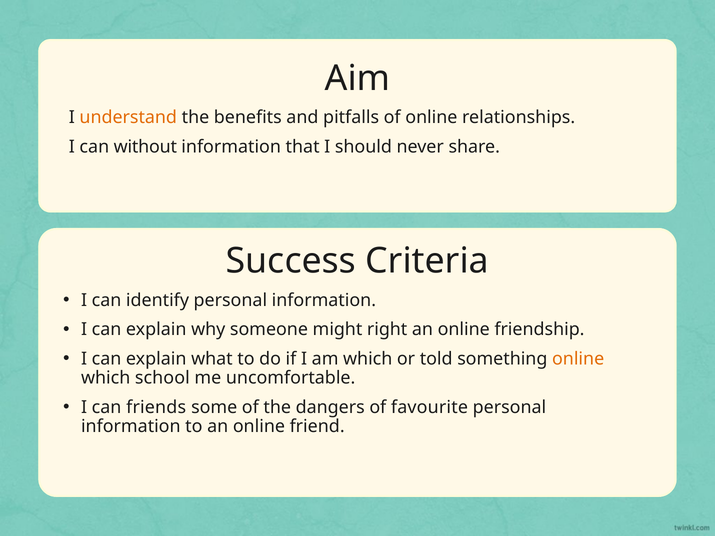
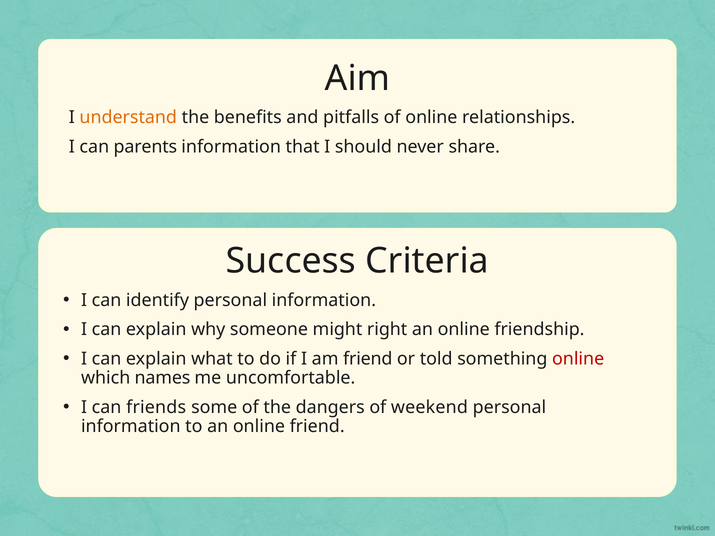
without: without -> parents (145, 147)
am which: which -> friend (368, 359)
online colour: orange -> red (578, 359)
school: school -> names (162, 378)
favourite: favourite -> weekend (429, 407)
